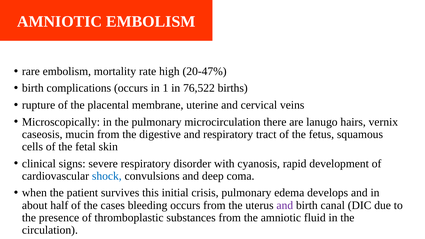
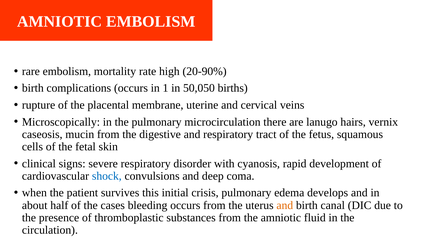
20-47%: 20-47% -> 20-90% (205, 71)
76,522: 76,522 -> 50,050 (199, 88)
and colour: purple -> orange (285, 205)
